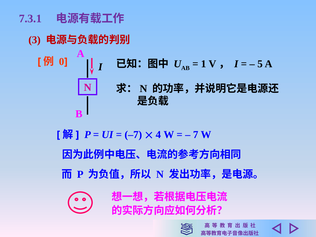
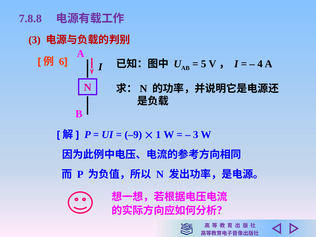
7.3.1: 7.3.1 -> 7.8.8 (30, 19)
0: 0 -> 6 (62, 62)
1: 1 -> 5 (204, 64)
5: 5 -> 4 (260, 64)
–7: –7 -> –9 (133, 135)
4: 4 -> 1 (158, 135)
7: 7 -> 3 (196, 135)
